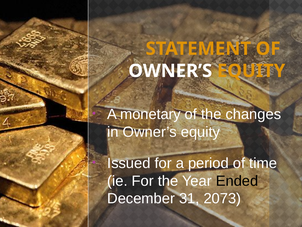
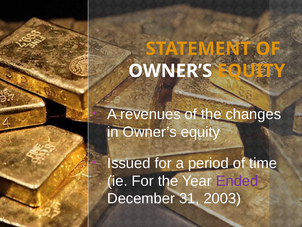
monetary: monetary -> revenues (150, 114)
Ended colour: black -> purple (237, 181)
2073: 2073 -> 2003 (222, 198)
